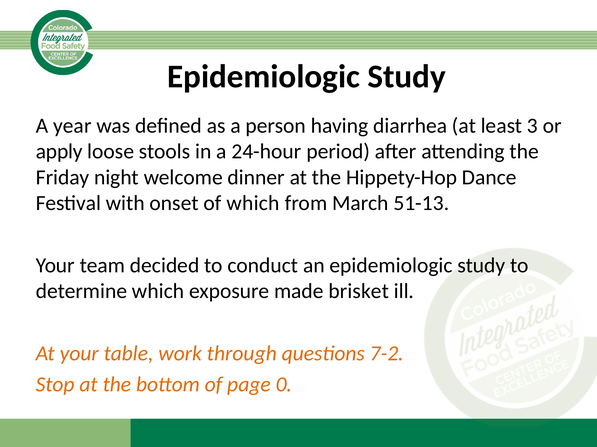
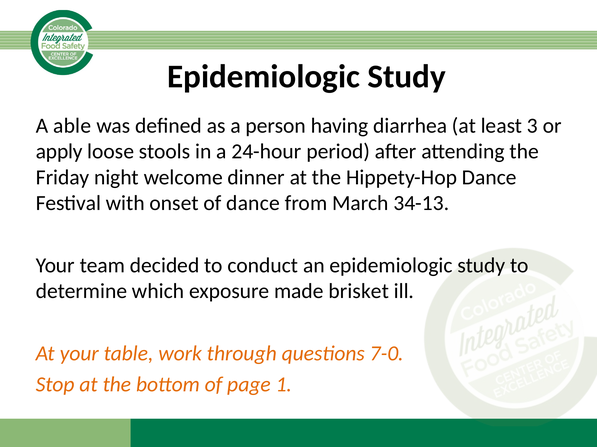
year: year -> able (72, 126)
of which: which -> dance (253, 203)
51-13: 51-13 -> 34-13 (421, 203)
7-2: 7-2 -> 7-0 (387, 354)
0: 0 -> 1 (284, 385)
